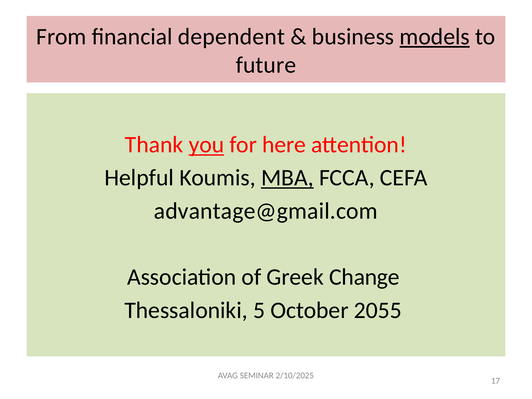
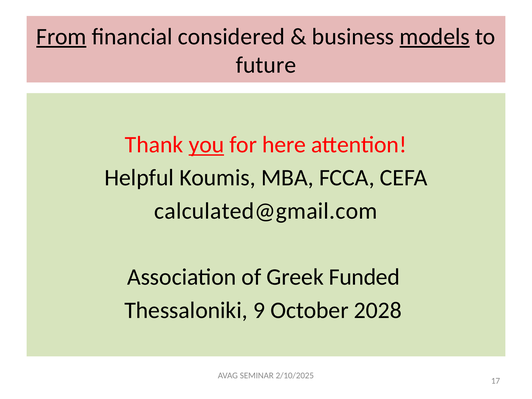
From underline: none -> present (61, 37)
dependent: dependent -> considered (231, 37)
MBA underline: present -> none (287, 178)
advantage@gmail.com: advantage@gmail.com -> calculated@gmail.com (266, 211)
Change: Change -> Funded (364, 277)
5: 5 -> 9 (259, 310)
2055: 2055 -> 2028 (378, 310)
